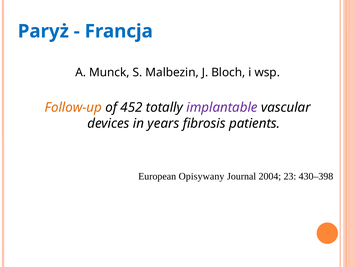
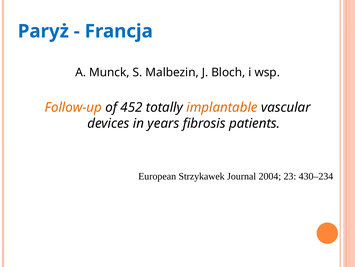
implantable colour: purple -> orange (222, 107)
Opisywany: Opisywany -> Strzykawek (202, 176)
430–398: 430–398 -> 430–234 (316, 176)
